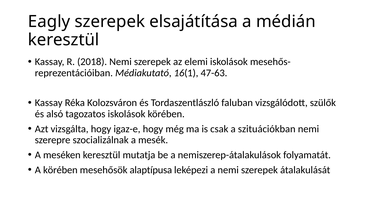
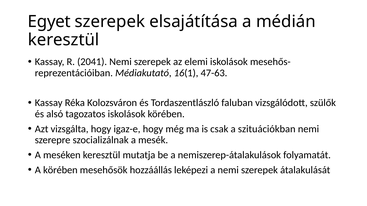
Eagly: Eagly -> Egyet (49, 22)
2018: 2018 -> 2041 (92, 62)
alaptípusa: alaptípusa -> hozzáállás (151, 170)
